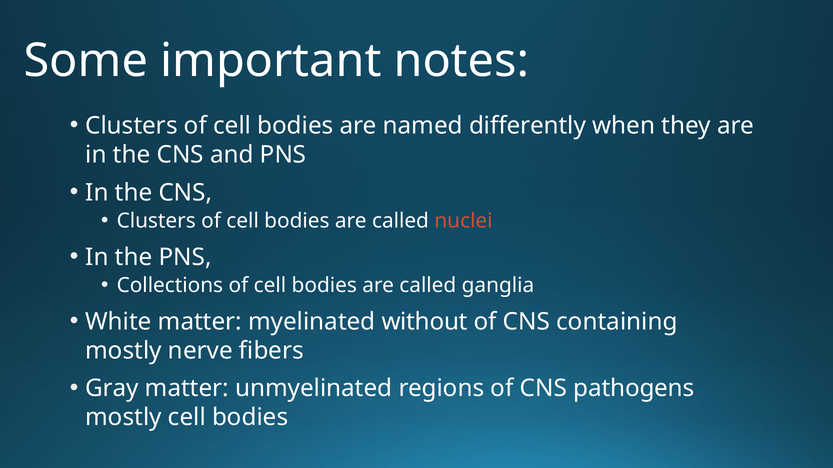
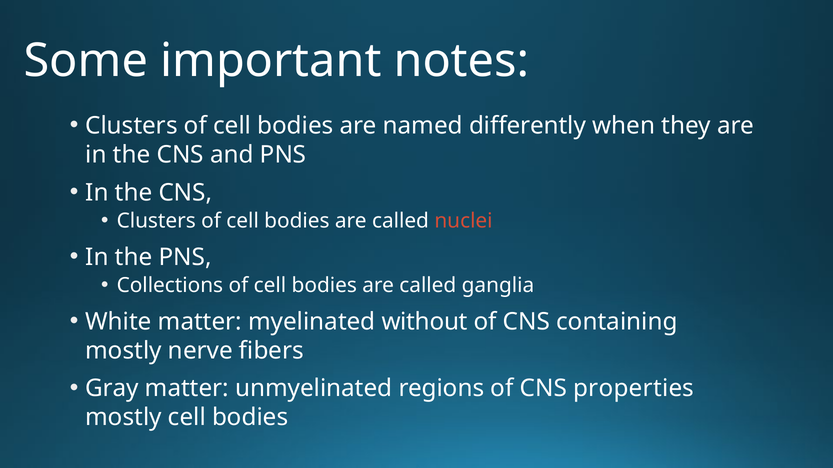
pathogens: pathogens -> properties (634, 389)
